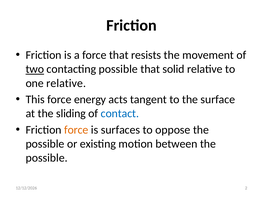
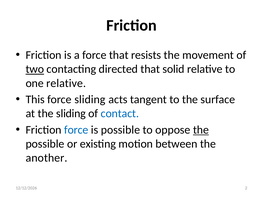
contacting possible: possible -> directed (118, 69)
force energy: energy -> sliding (90, 100)
force colour: orange -> blue (76, 130)
is surfaces: surfaces -> possible (120, 130)
the underline: none -> present (201, 130)
possible: possible -> another (47, 158)
